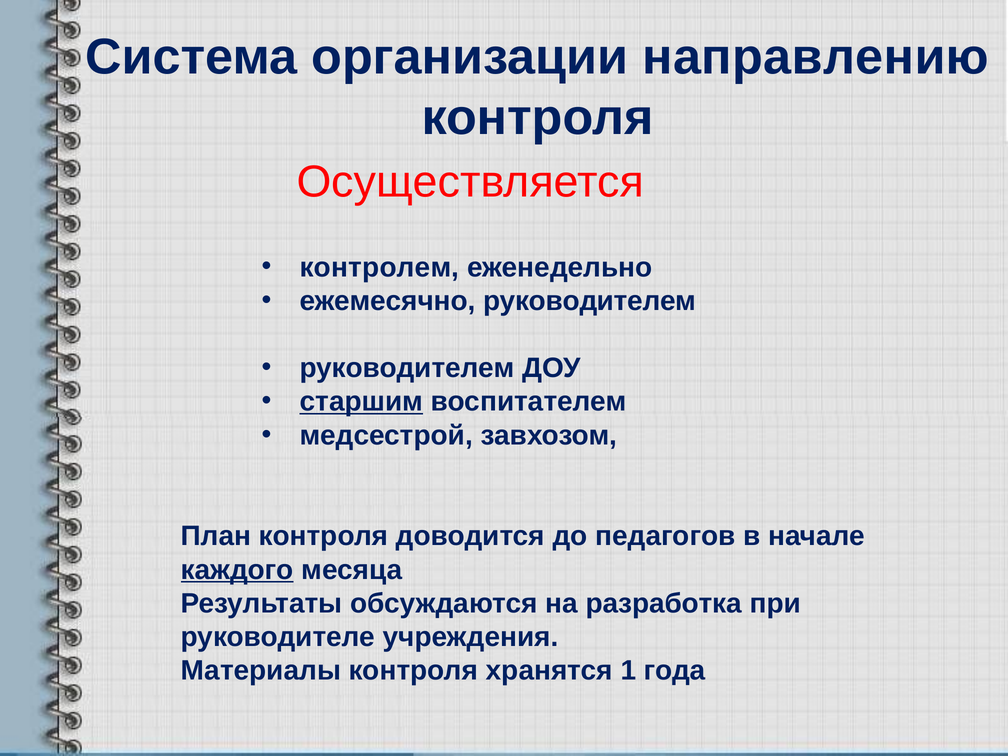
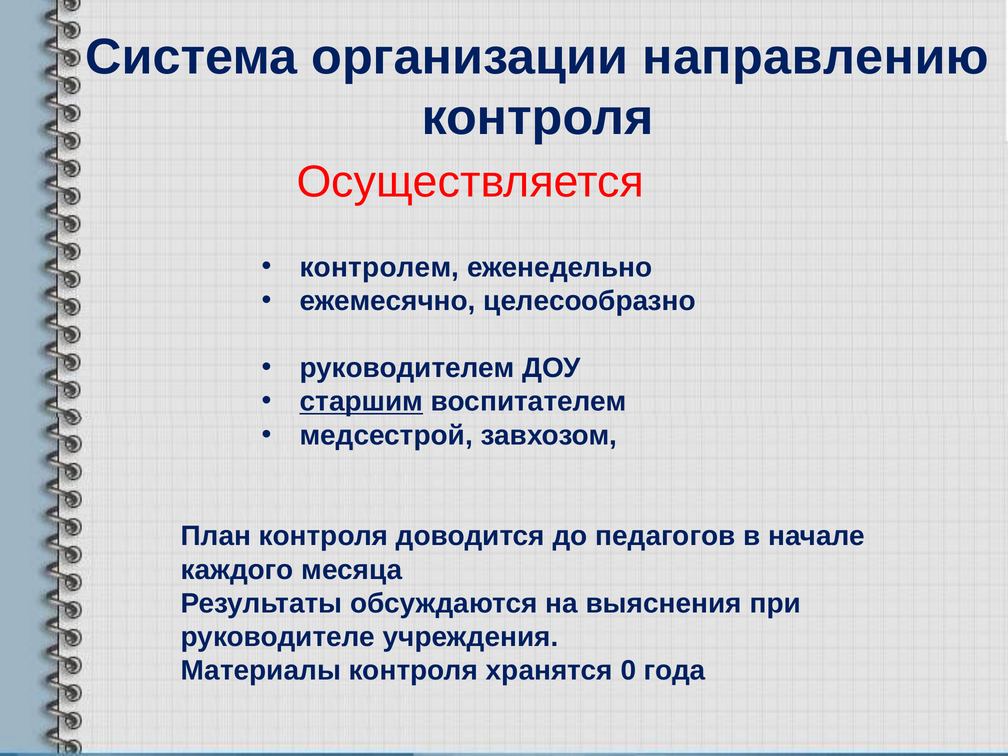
ежемесячно руководителем: руководителем -> целесообразно (590, 301)
каждого underline: present -> none (237, 570)
разработка: разработка -> выяснения (664, 603)
1: 1 -> 0 (628, 671)
